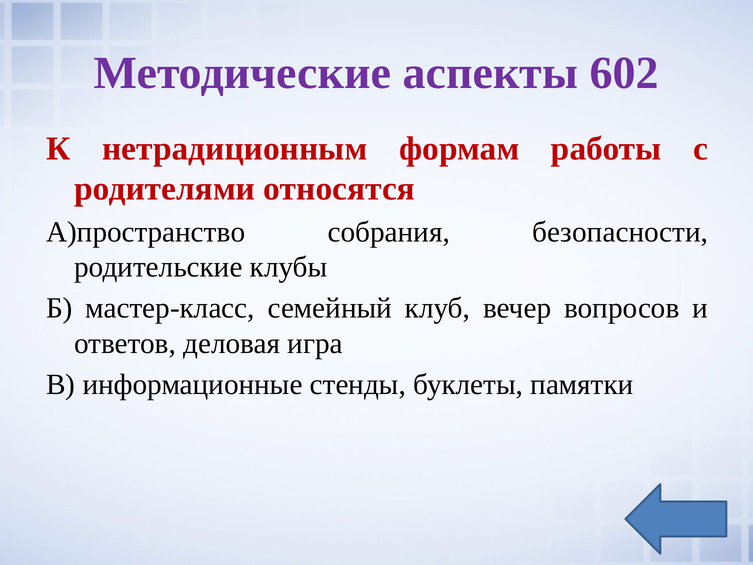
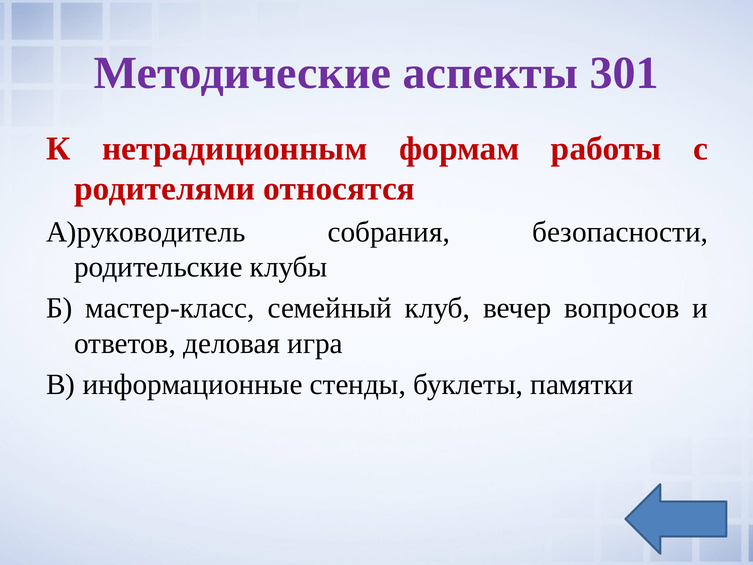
602: 602 -> 301 (624, 73)
А)пространство: А)пространство -> А)руководитель (146, 232)
